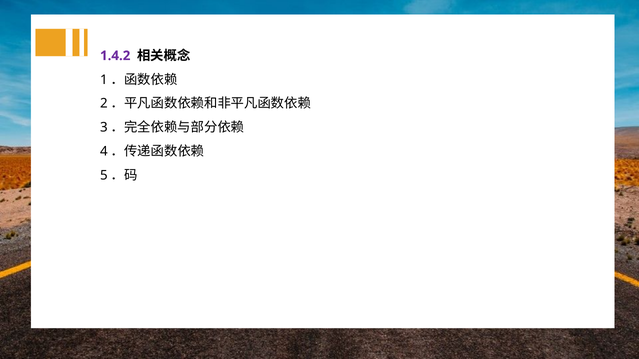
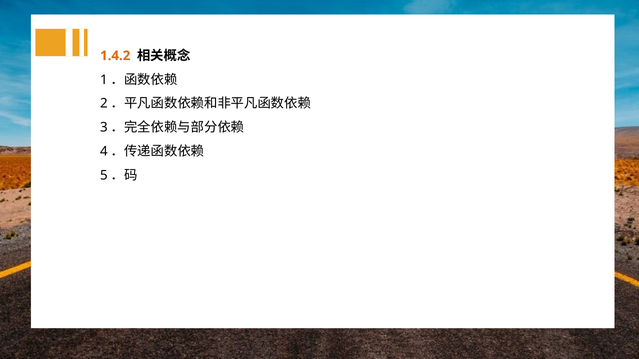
1.4.2 colour: purple -> orange (115, 56)
